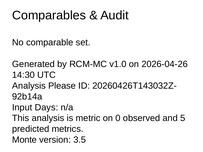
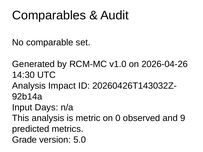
Please: Please -> Impact (62, 86)
5: 5 -> 9 (183, 118)
Monte: Monte -> Grade (24, 140)
3.5: 3.5 -> 5.0 (80, 140)
